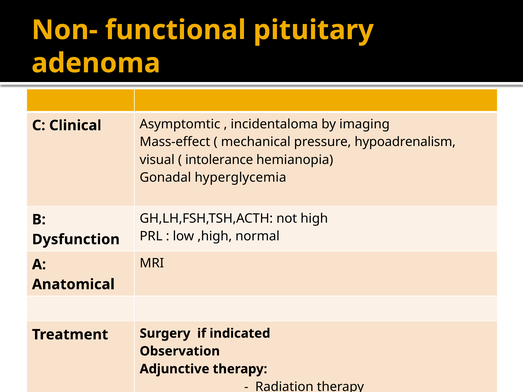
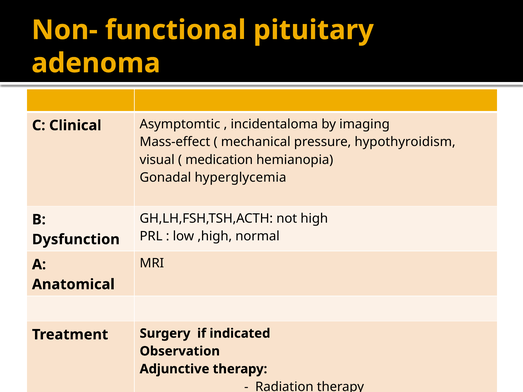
hypoadrenalism: hypoadrenalism -> hypothyroidism (405, 142)
intolerance: intolerance -> medication (219, 160)
